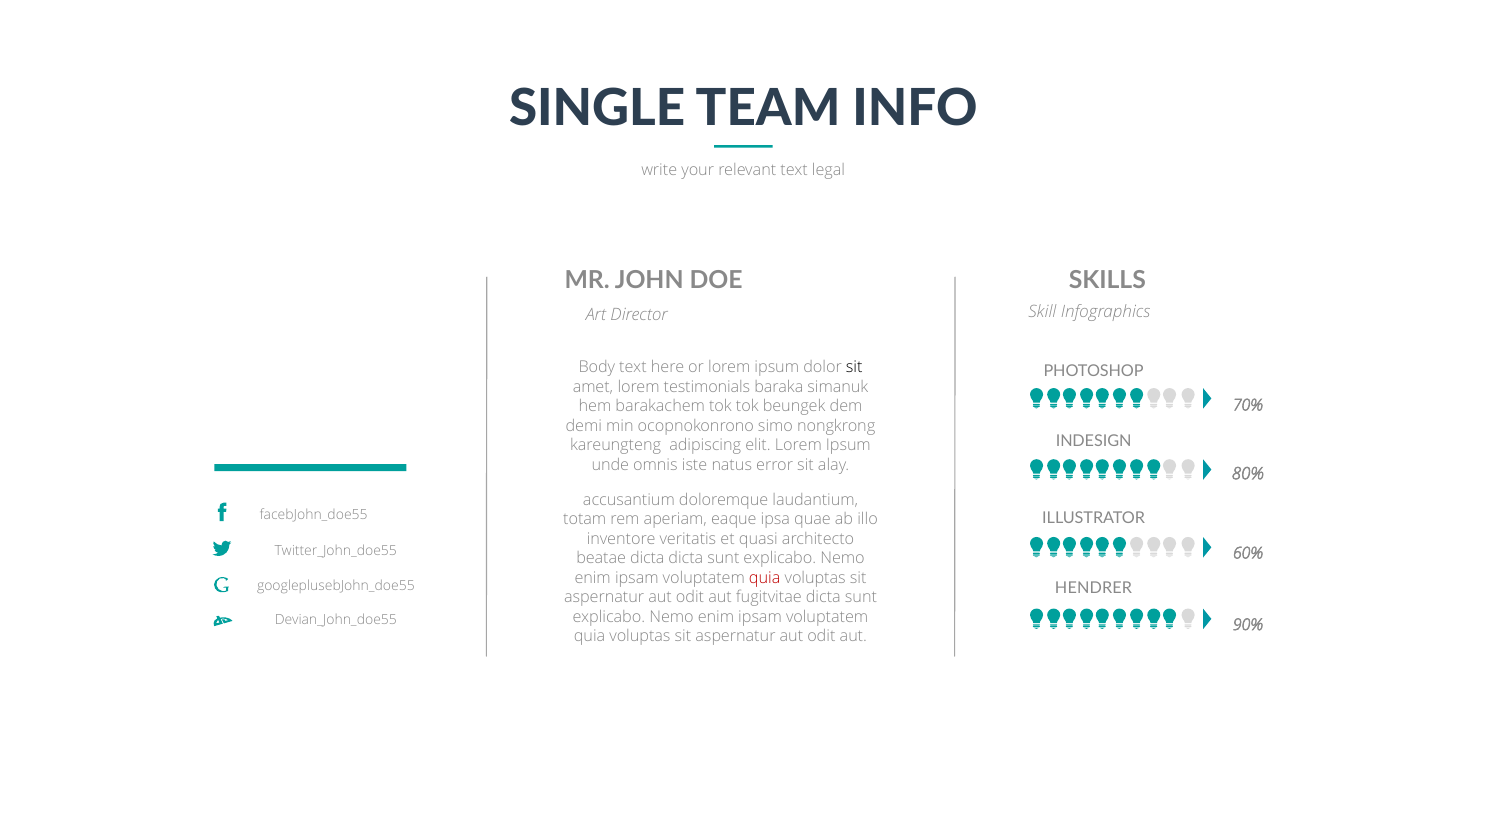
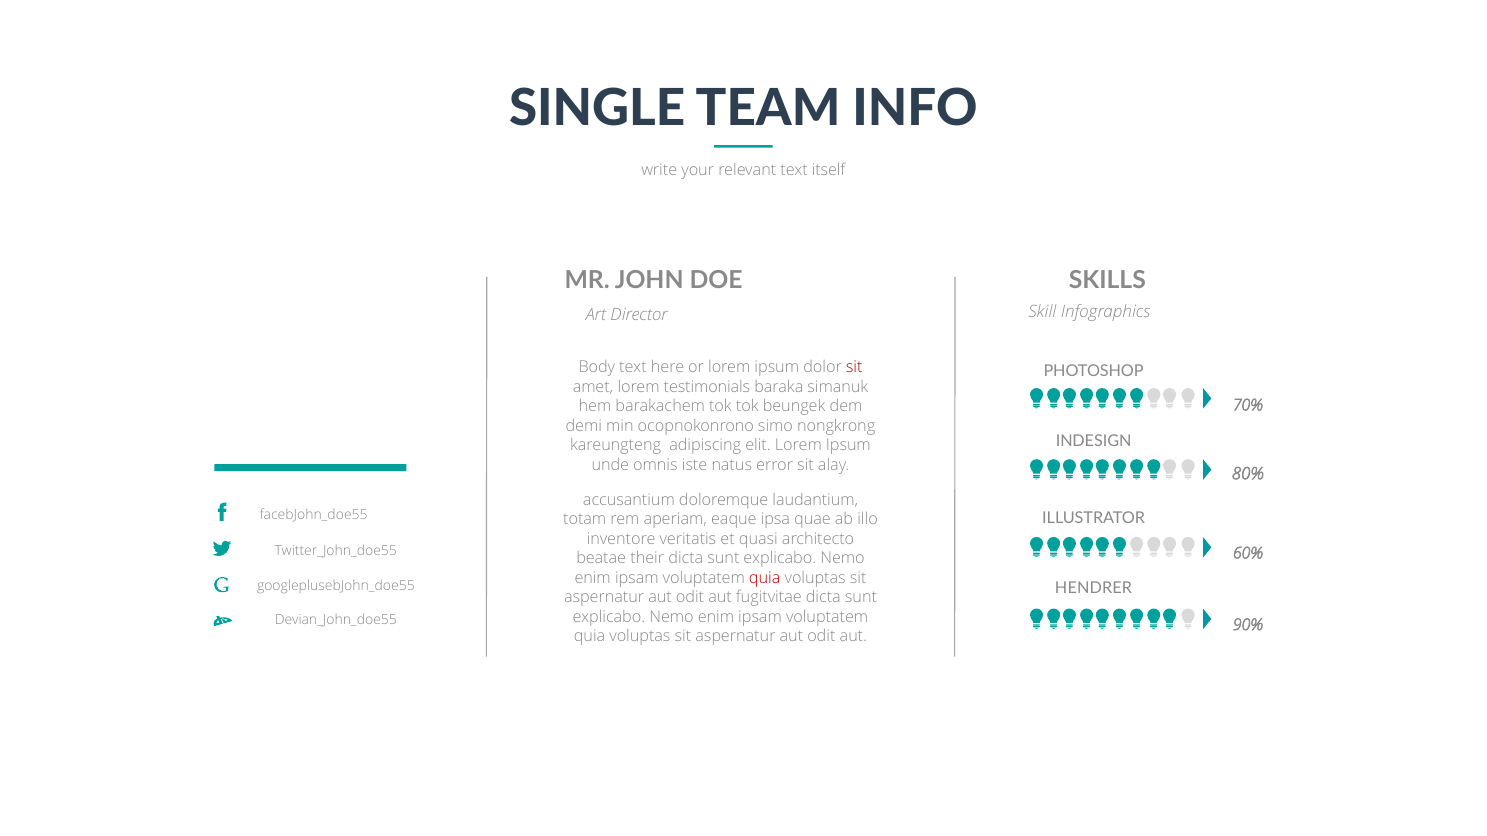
legal: legal -> itself (829, 170)
sit colour: black -> red (854, 368)
beatae dicta: dicta -> their (647, 558)
